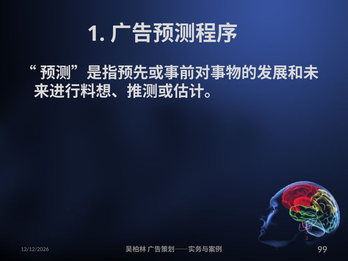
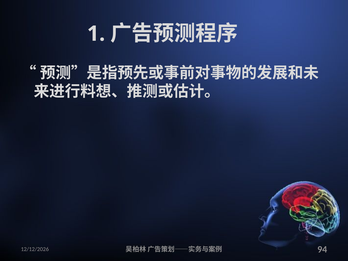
99: 99 -> 94 (322, 249)
